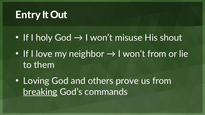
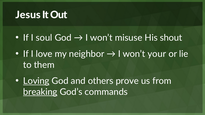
Entry: Entry -> Jesus (28, 15)
holy: holy -> soul (44, 38)
won’t from: from -> your (157, 54)
Loving underline: none -> present (36, 81)
